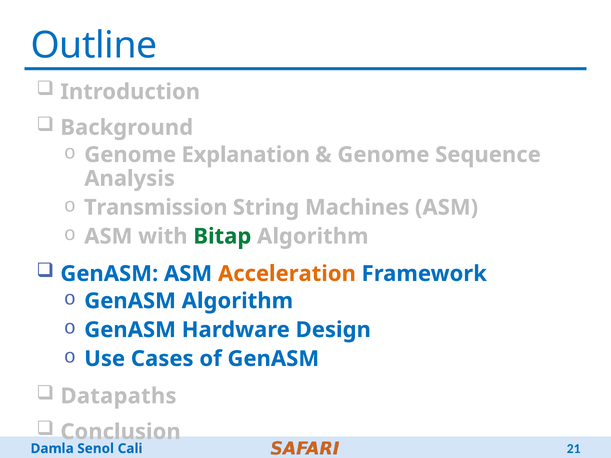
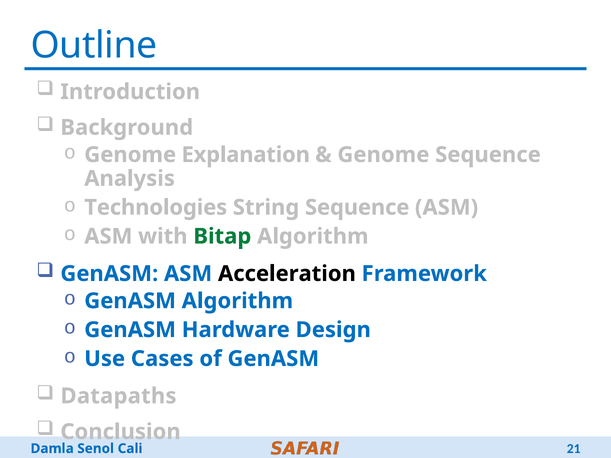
Transmission: Transmission -> Technologies (156, 208)
String Machines: Machines -> Sequence (357, 208)
Acceleration colour: orange -> black (287, 274)
